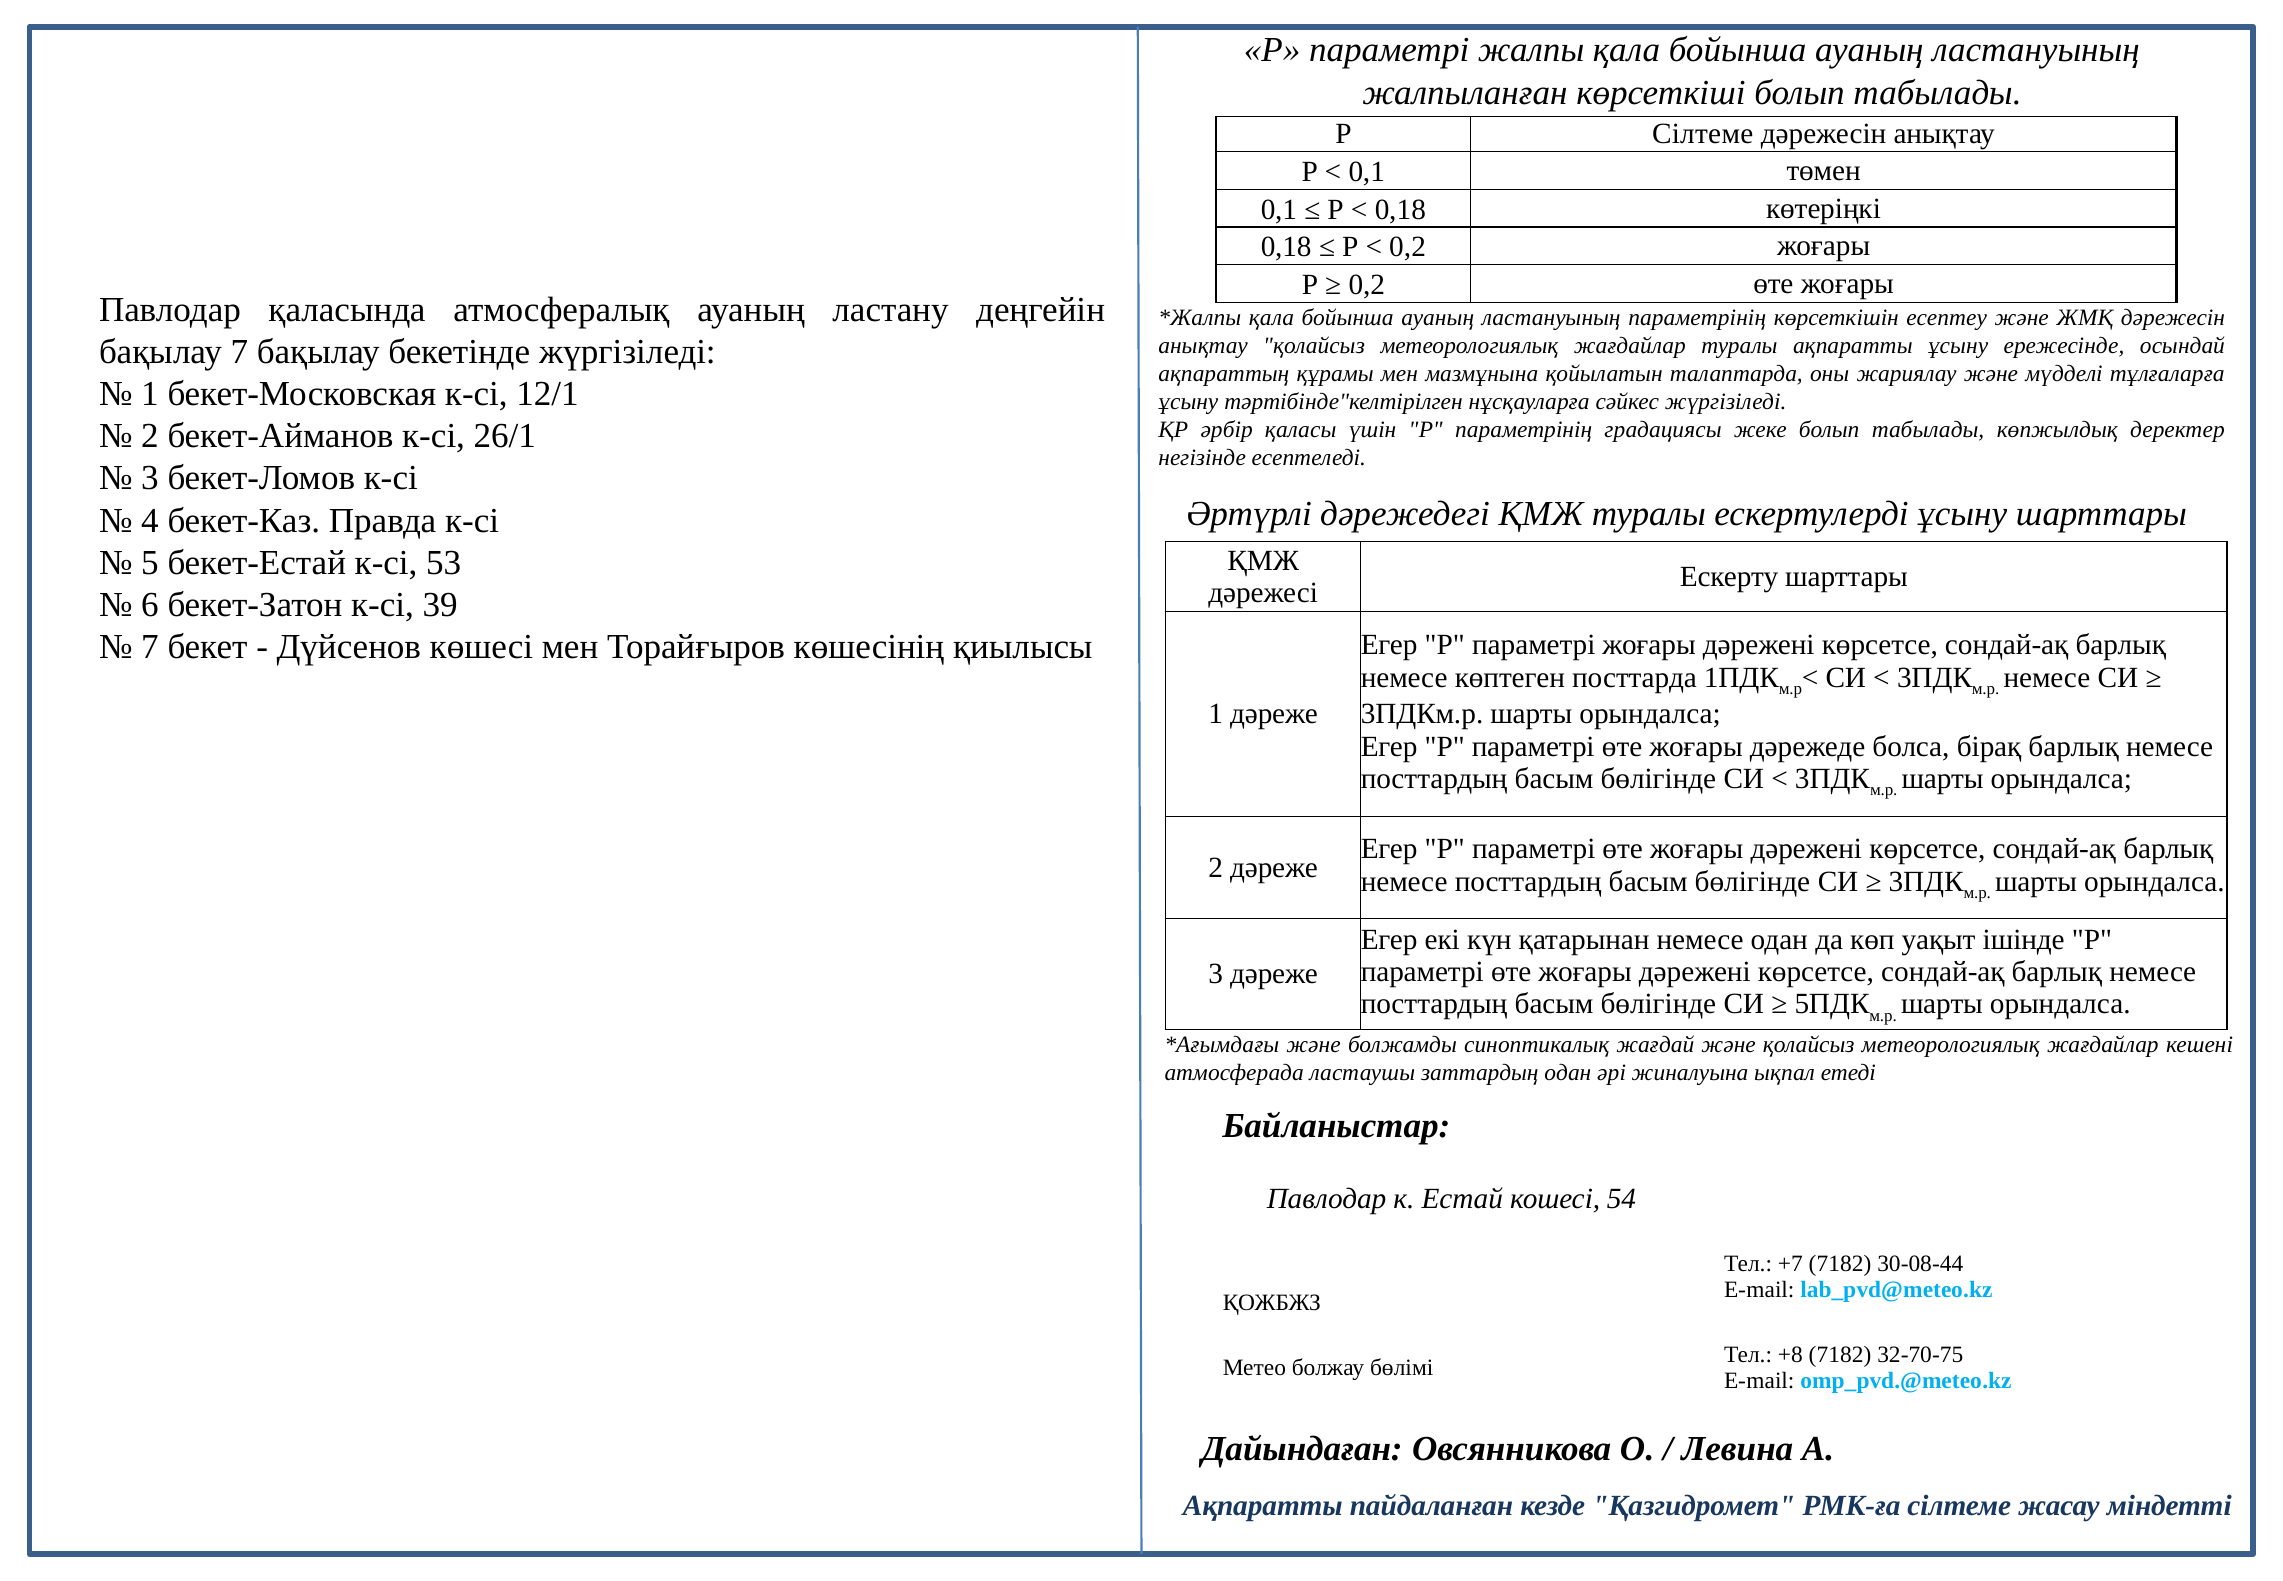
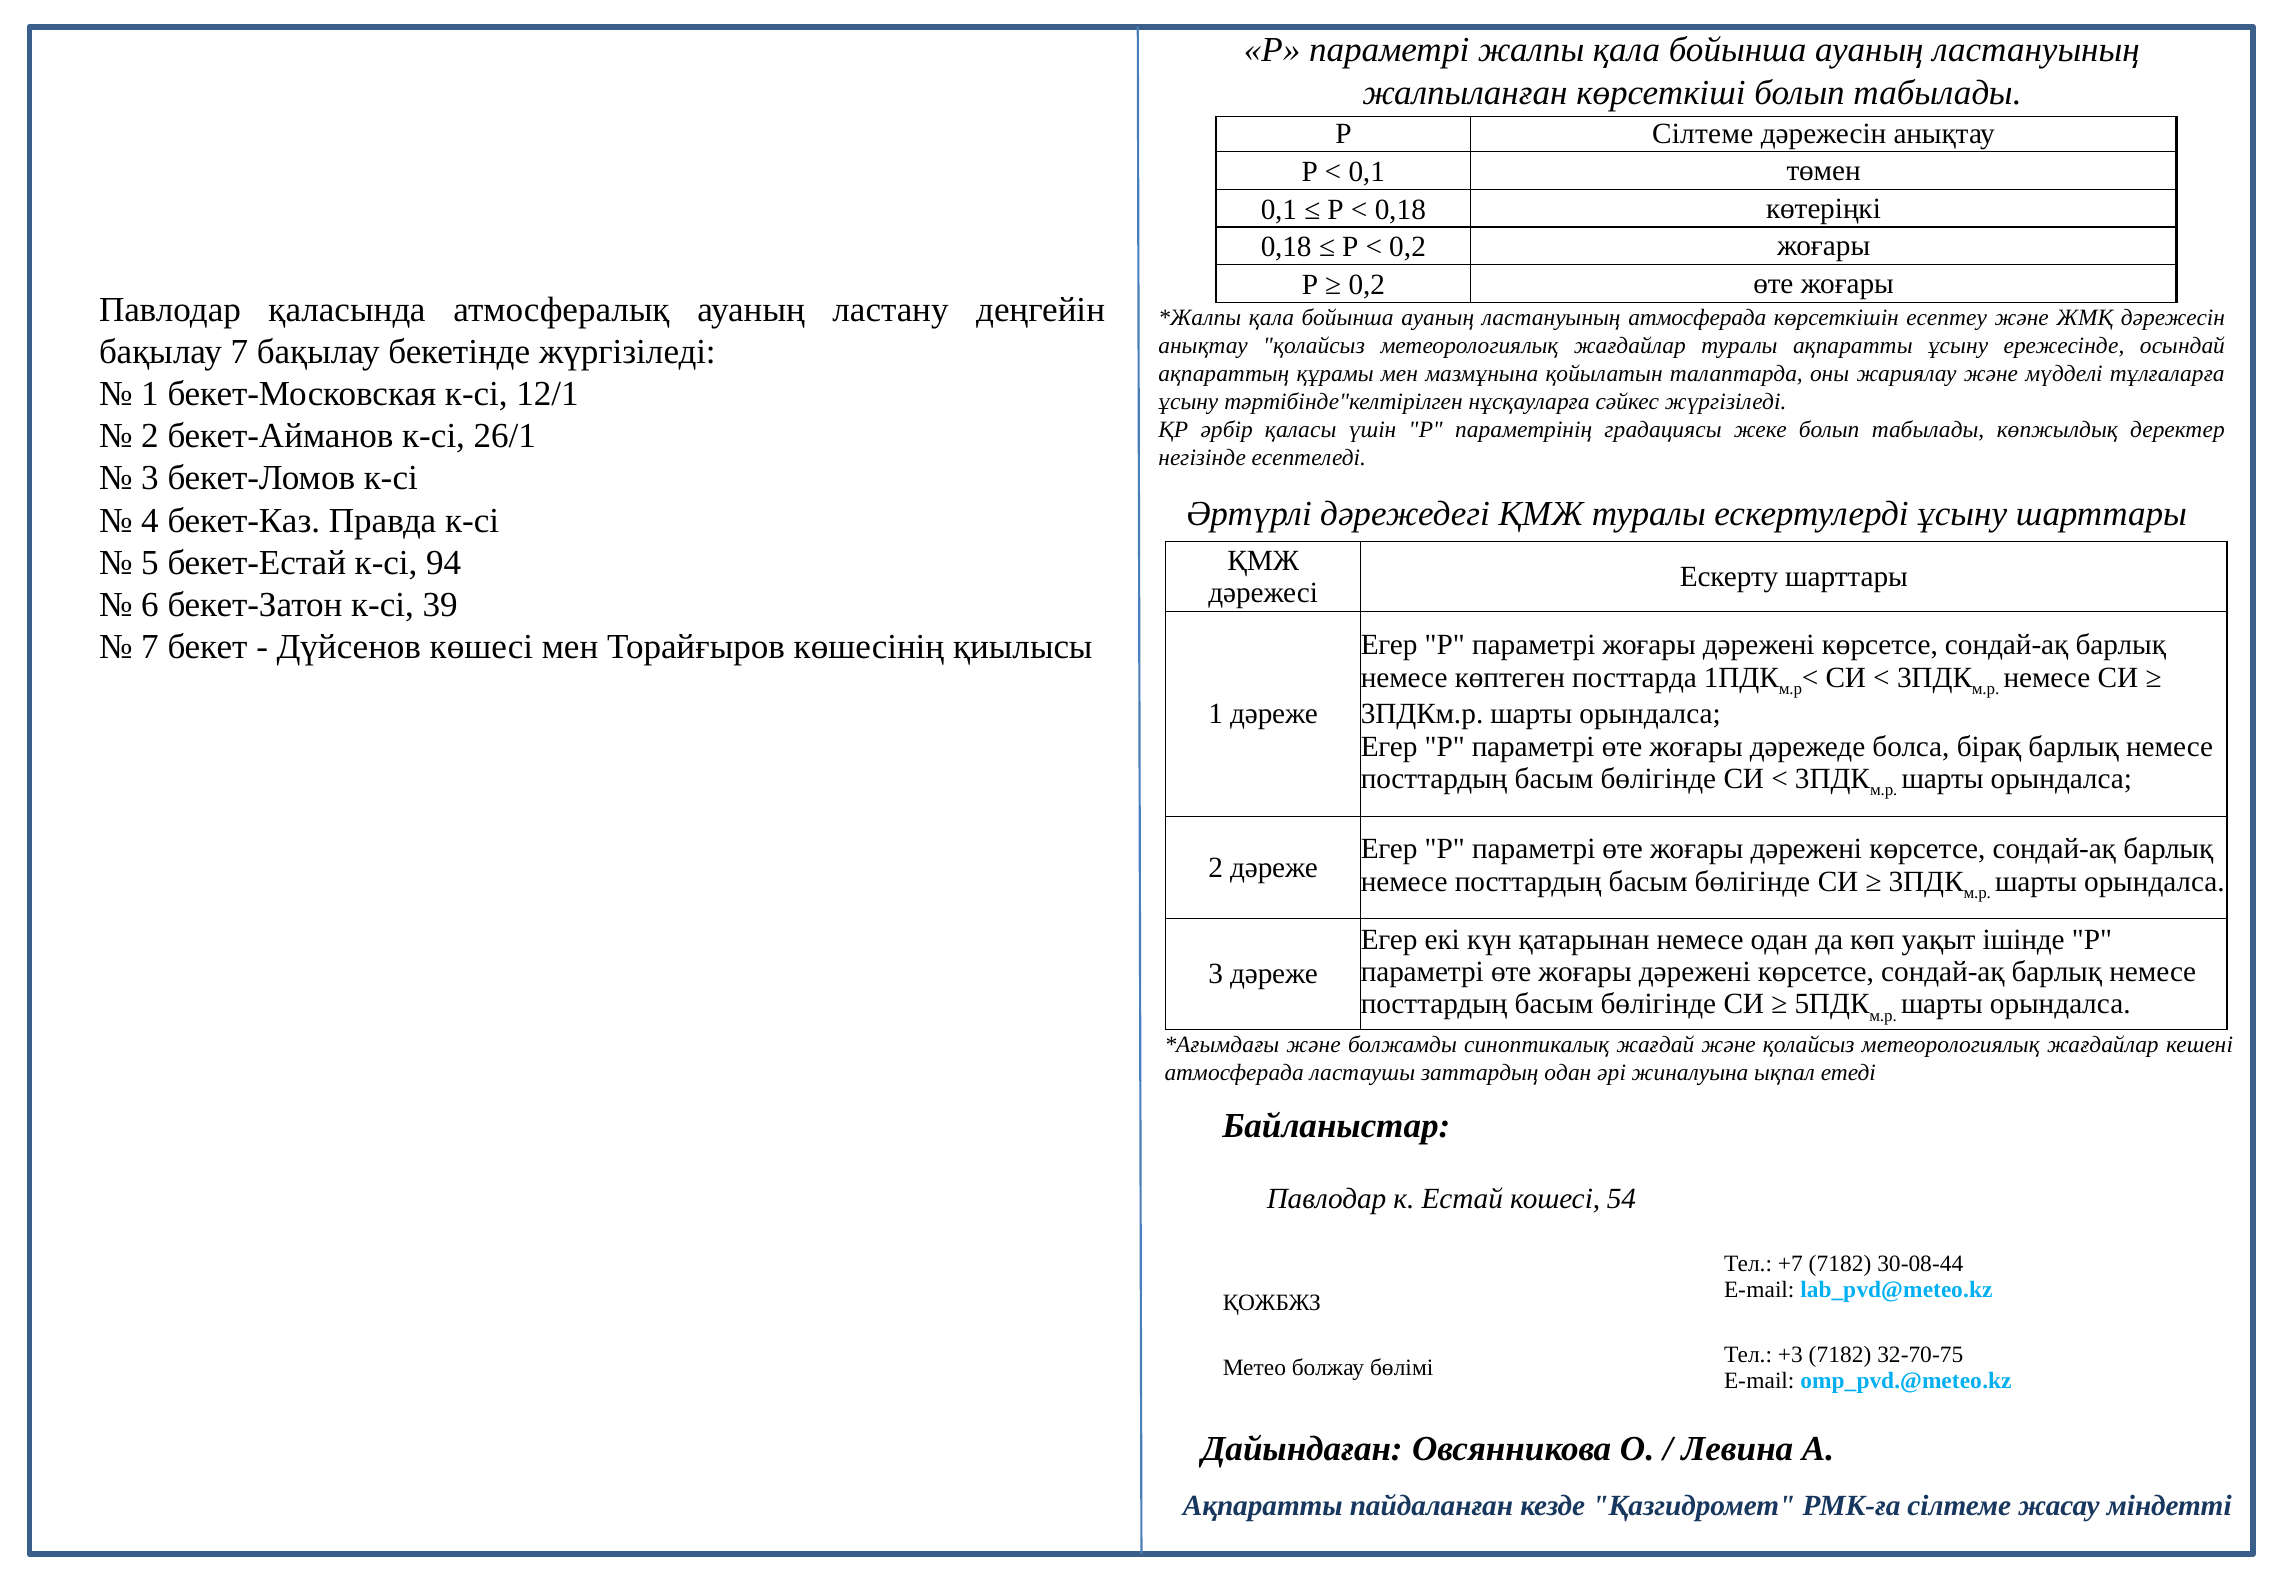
ластануының параметрінің: параметрінің -> атмосферада (1697, 318)
53: 53 -> 94 (444, 562)
+8: +8 -> +3 (1790, 1355)
